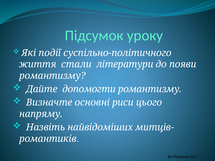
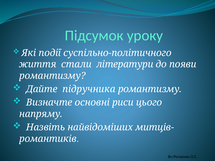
допомогти: допомогти -> підручника (89, 89)
